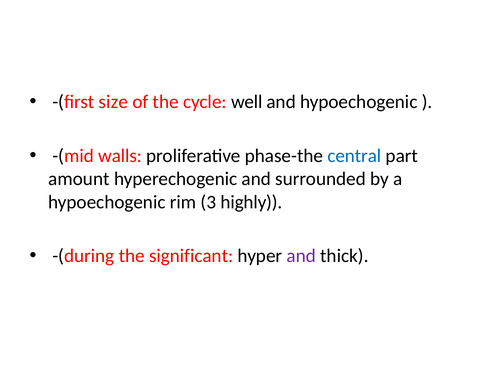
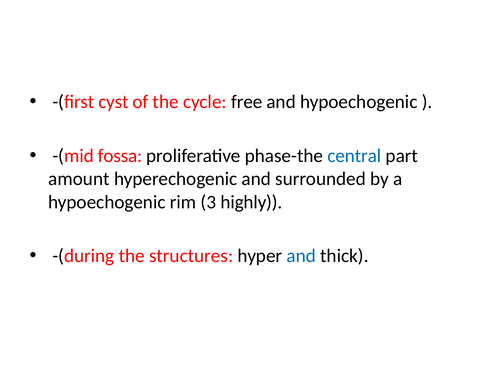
size: size -> cyst (113, 102)
well: well -> free (247, 102)
walls: walls -> fossa (120, 156)
significant: significant -> structures (191, 256)
and colour: purple -> blue (301, 256)
